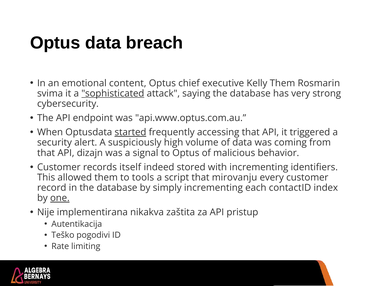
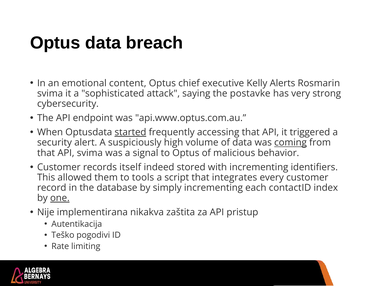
Kelly Them: Them -> Alerts (282, 83)
sophisticated underline: present -> none (113, 93)
saying the database: database -> postavke (250, 93)
coming underline: none -> present (290, 142)
API dizajn: dizajn -> svima (90, 153)
mirovanju: mirovanju -> integrates (235, 177)
